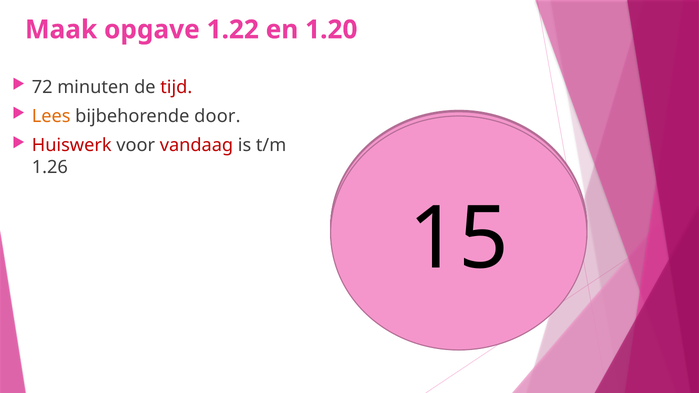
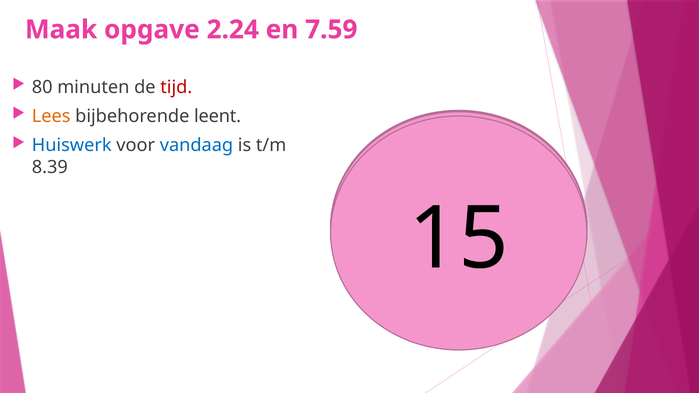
1.22: 1.22 -> 2.24 (233, 30)
1.20: 1.20 -> 7.59 (331, 30)
72: 72 -> 80 (42, 87)
door: door -> leent (218, 116)
Huiswerk colour: red -> blue (72, 145)
vandaag colour: red -> blue (196, 145)
1.26: 1.26 -> 8.39 (50, 167)
